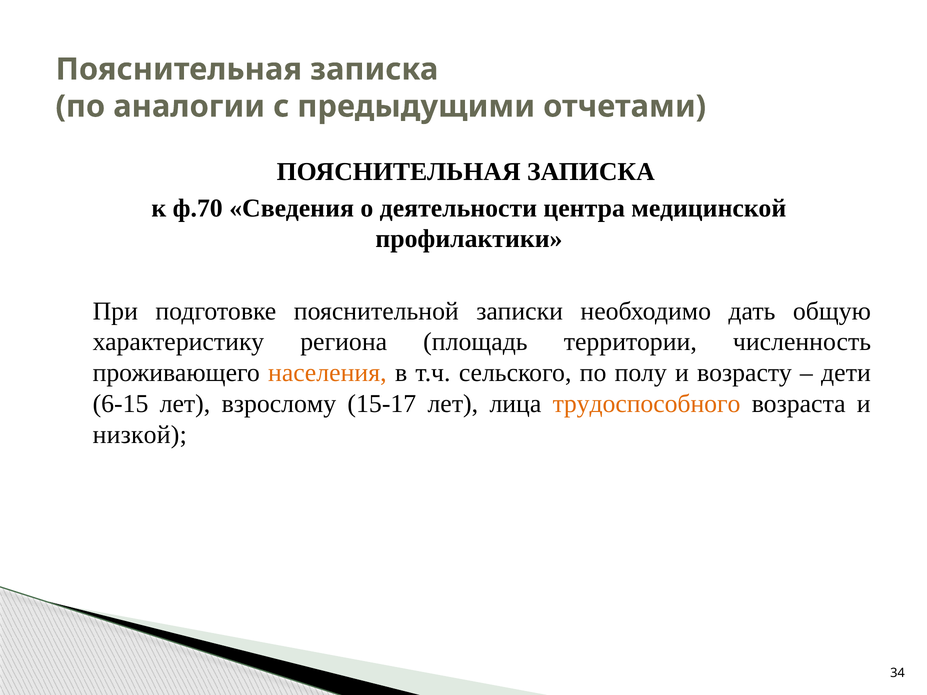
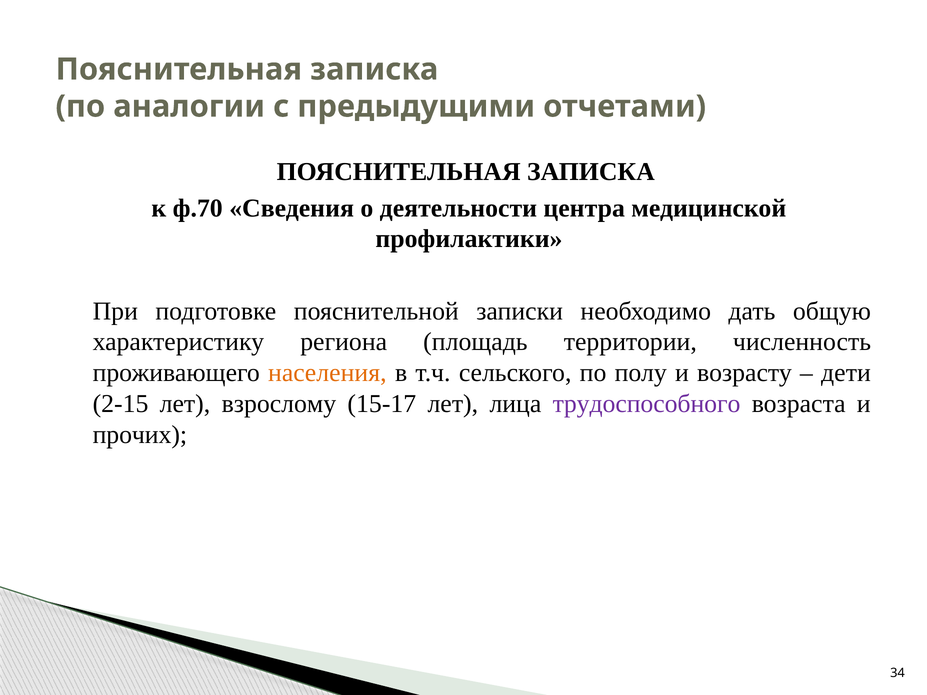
6-15: 6-15 -> 2-15 (121, 404)
трудоспособного colour: orange -> purple (647, 404)
низкой: низкой -> прочих (140, 435)
